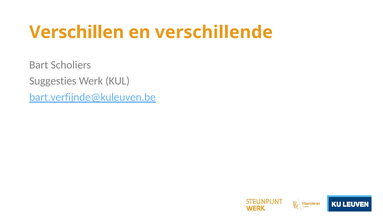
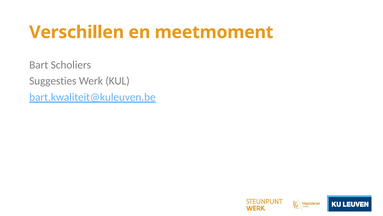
verschillende: verschillende -> meetmoment (214, 32)
bart.verfijnde@kuleuven.be: bart.verfijnde@kuleuven.be -> bart.kwaliteit@kuleuven.be (92, 97)
